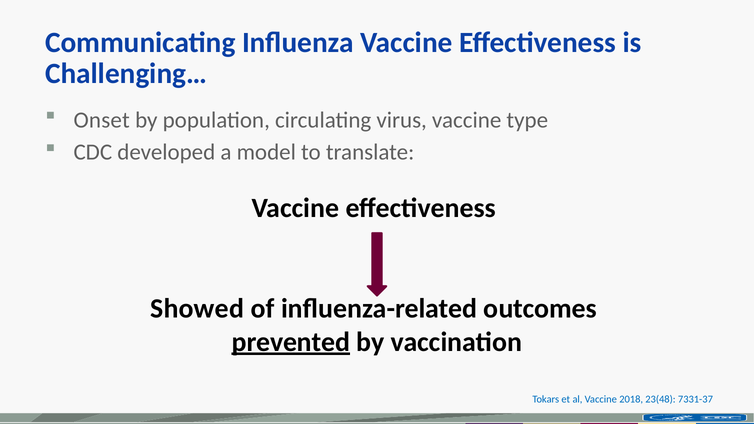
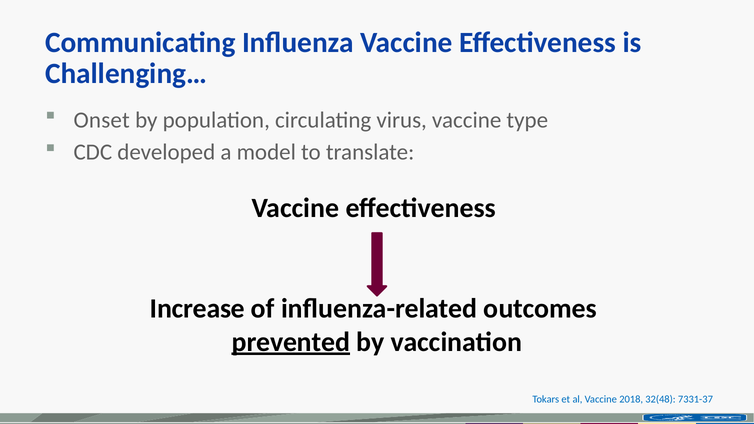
Showed: Showed -> Increase (197, 309)
23(48: 23(48 -> 32(48 (660, 399)
